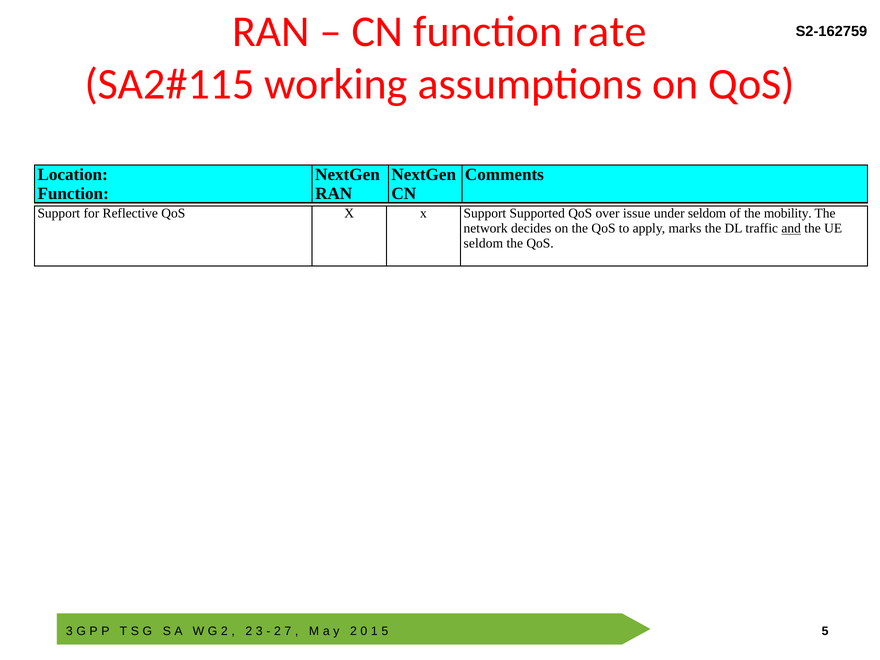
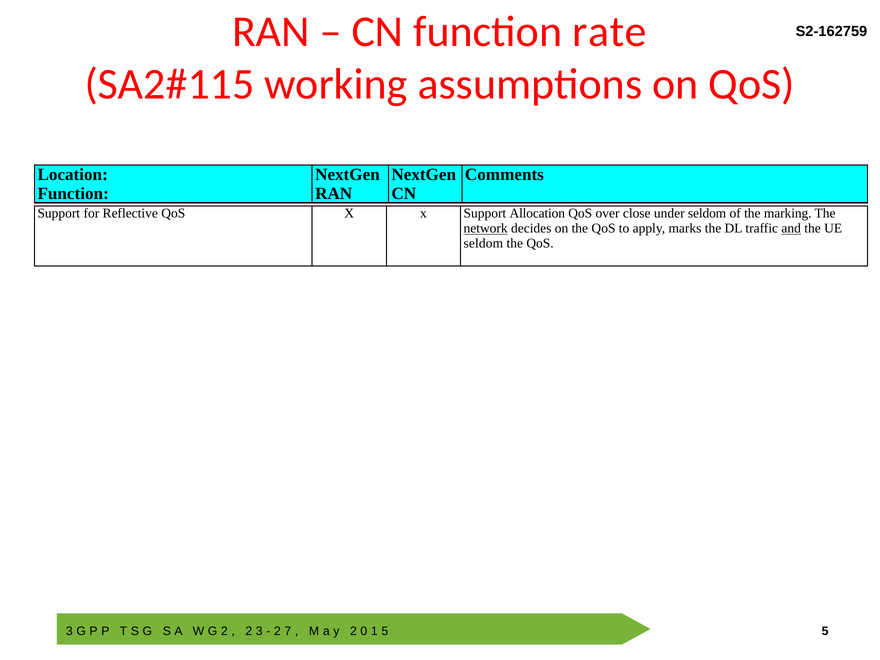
Supported: Supported -> Allocation (537, 214)
issue: issue -> close (637, 214)
mobility: mobility -> marking (788, 214)
network underline: none -> present (486, 228)
